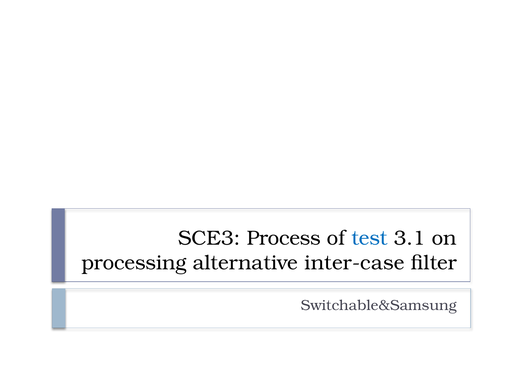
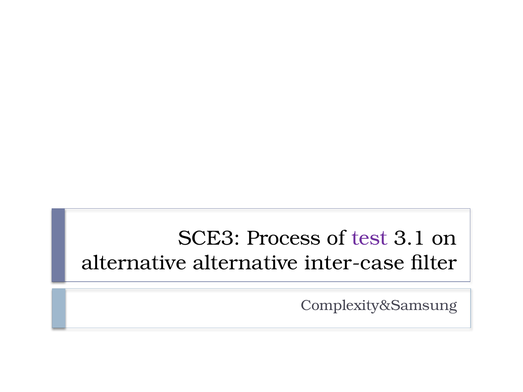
test colour: blue -> purple (369, 238)
processing: processing -> alternative (134, 263)
Switchable&Samsung: Switchable&Samsung -> Complexity&Samsung (379, 305)
